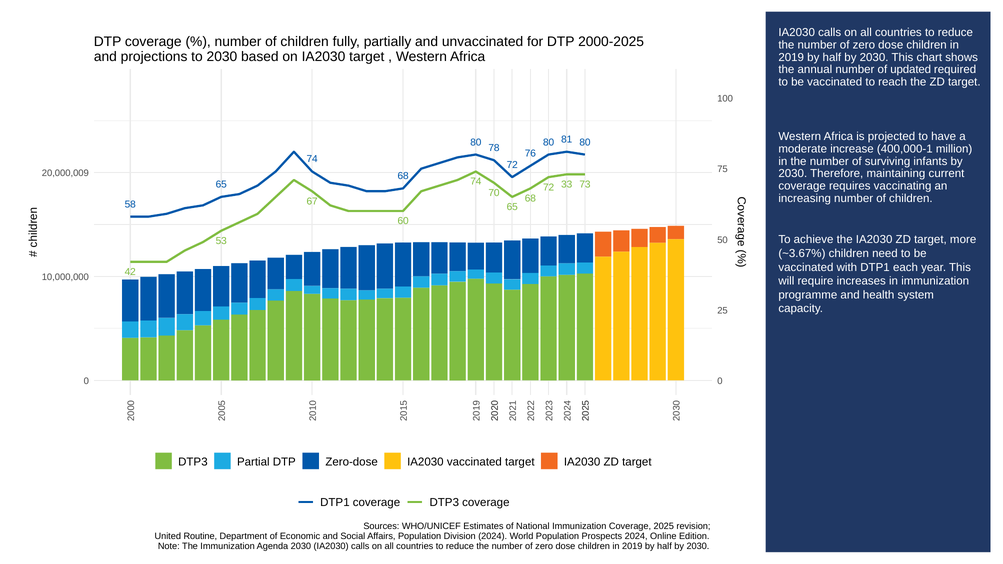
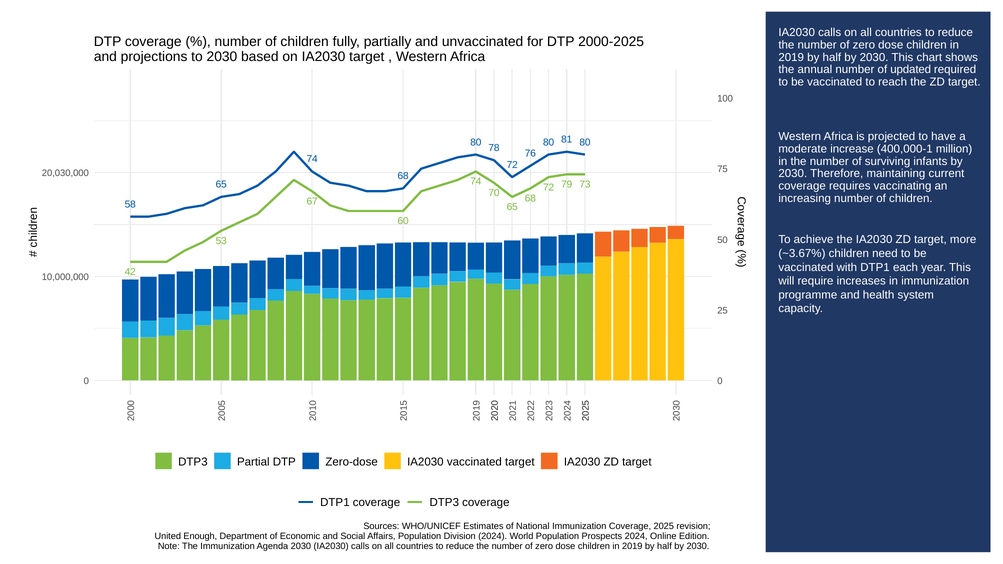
20,000,009: 20,000,009 -> 20,030,000 (65, 173)
33: 33 -> 79 (567, 184)
Routine: Routine -> Enough (200, 536)
